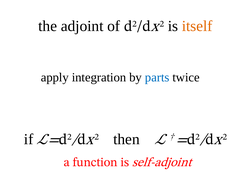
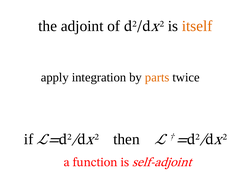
parts colour: blue -> orange (157, 77)
